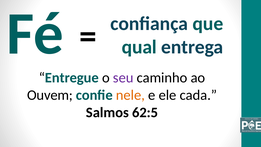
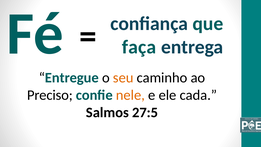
qual: qual -> faça (139, 47)
seu colour: purple -> orange (123, 78)
Ouvem: Ouvem -> Preciso (50, 95)
62:5: 62:5 -> 27:5 (145, 112)
